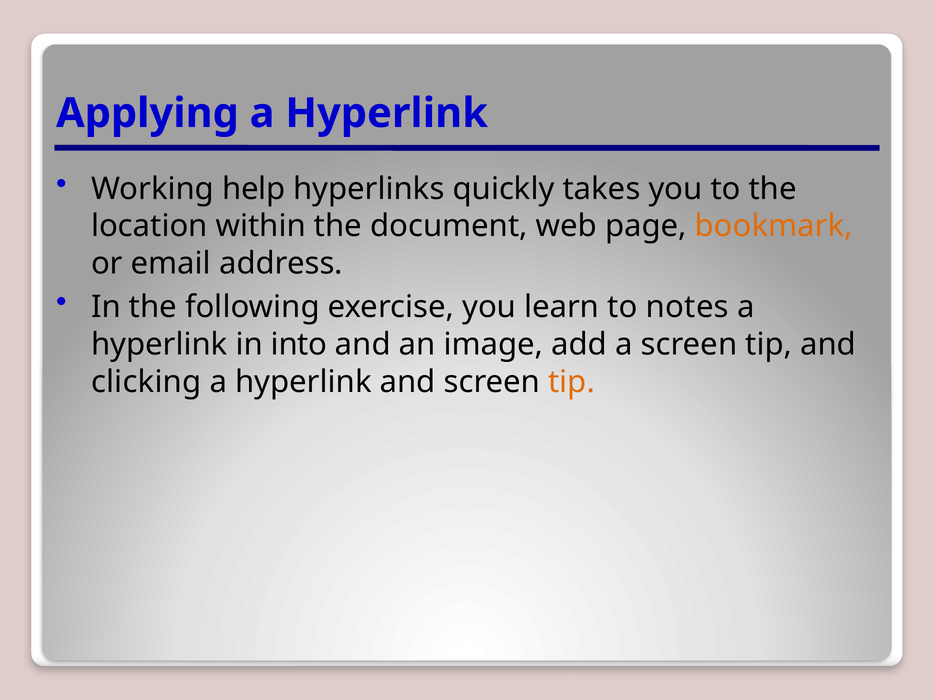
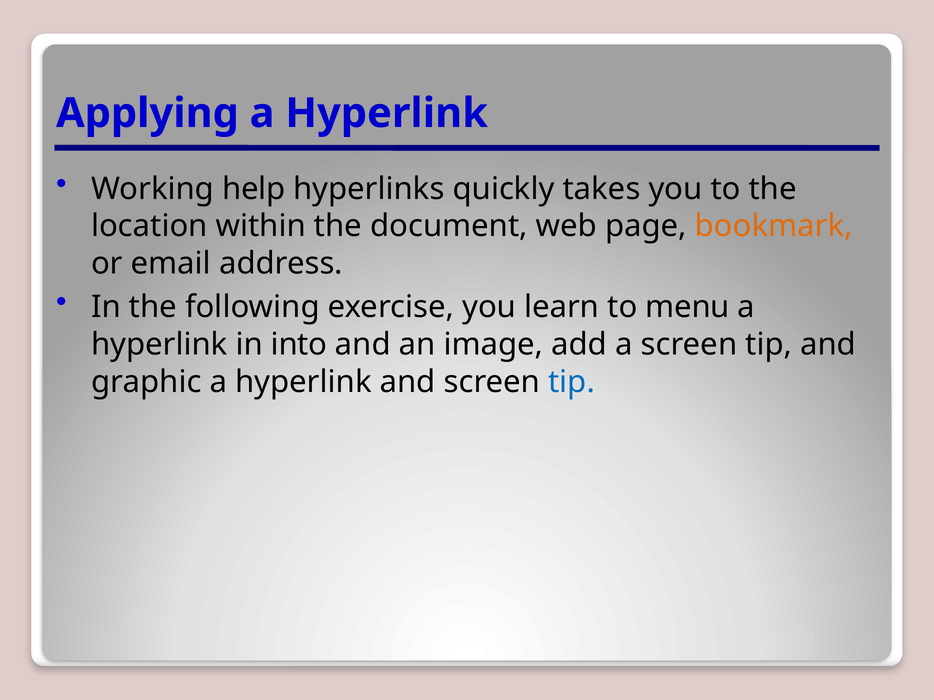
notes: notes -> menu (688, 307)
clicking: clicking -> graphic (146, 382)
tip colour: orange -> blue (572, 382)
